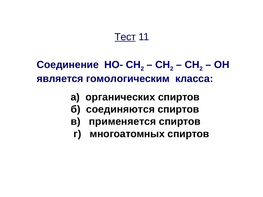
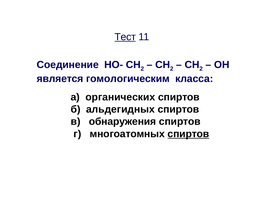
соединяются: соединяются -> альдегидных (120, 109)
применяется: применяется -> обнаружения (123, 122)
спиртов underline: none -> present (188, 134)
